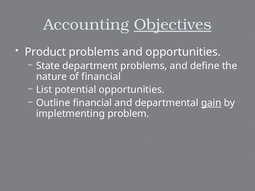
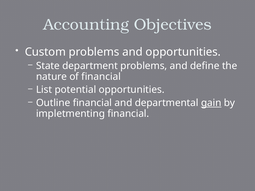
Objectives underline: present -> none (173, 25)
Product: Product -> Custom (45, 52)
impletmenting problem: problem -> financial (128, 114)
